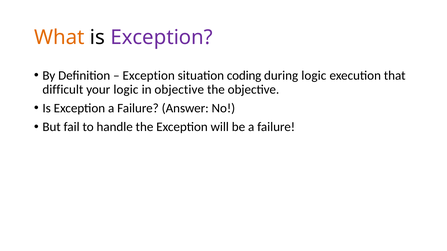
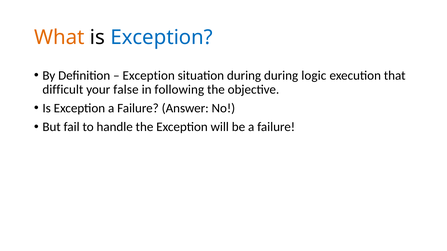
Exception colour: purple -> blue (162, 38)
situation coding: coding -> during (244, 76)
your logic: logic -> false (126, 90)
in objective: objective -> following (179, 90)
